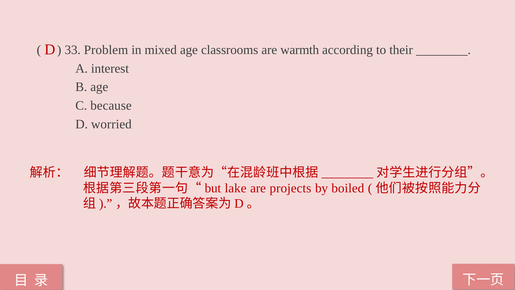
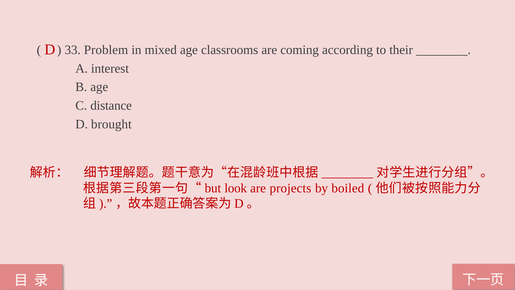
warmth: warmth -> coming (300, 50)
because: because -> distance (111, 105)
worried: worried -> brought (111, 124)
lake: lake -> look (236, 188)
